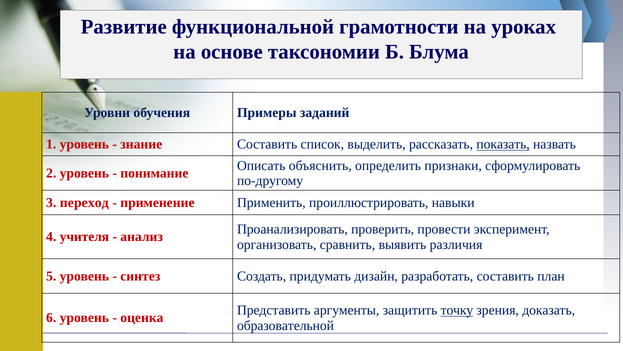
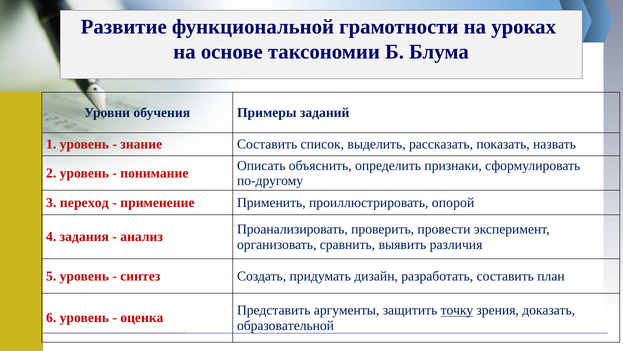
показать underline: present -> none (503, 144)
навыки: навыки -> опорой (453, 202)
учителя: учителя -> задания (84, 237)
